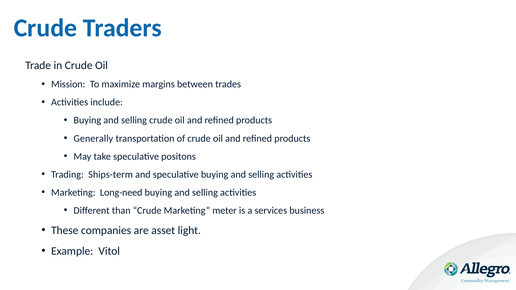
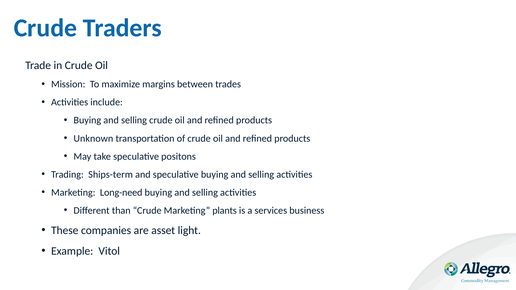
Generally: Generally -> Unknown (93, 138)
meter: meter -> plants (225, 211)
